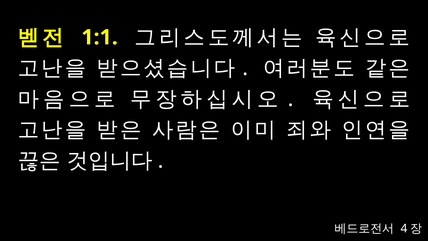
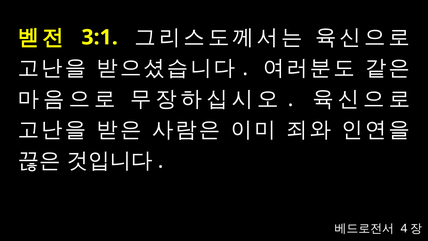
1:1: 1:1 -> 3:1 (100, 37)
